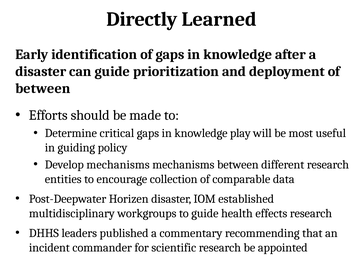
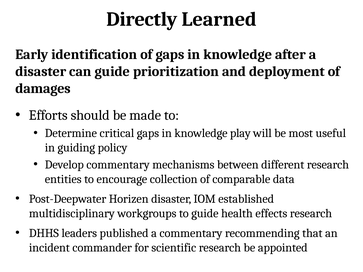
between: between -> damages (43, 88)
Develop mechanisms: mechanisms -> commentary (118, 165)
